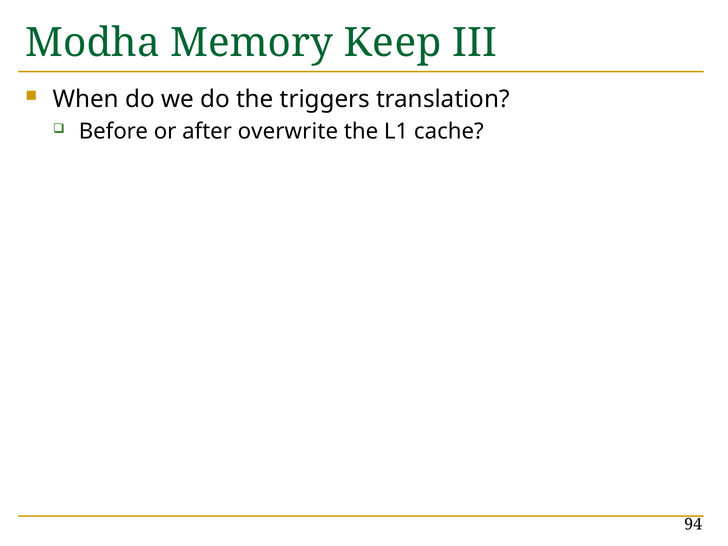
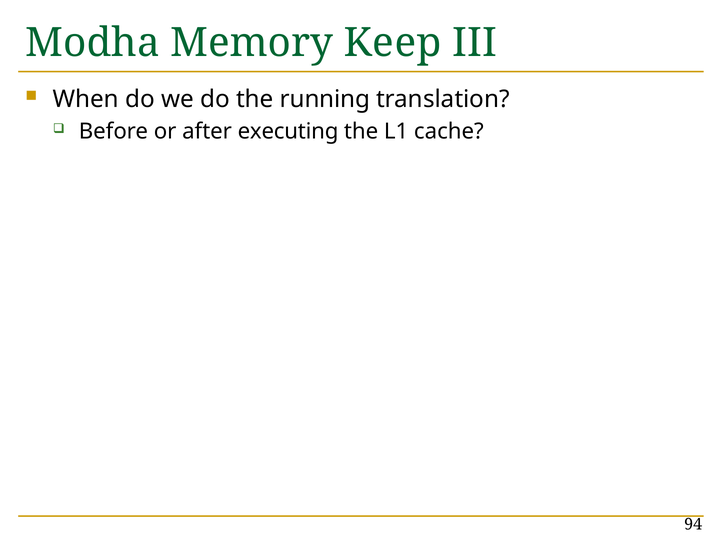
triggers: triggers -> running (325, 99)
overwrite: overwrite -> executing (288, 131)
